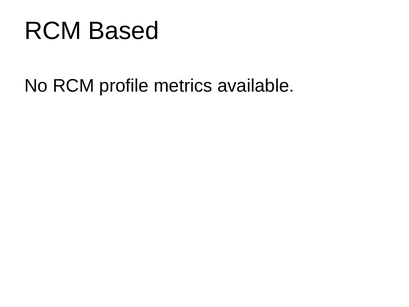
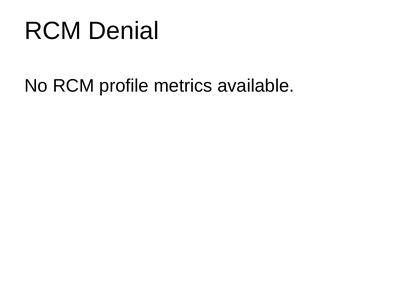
Based: Based -> Denial (124, 31)
